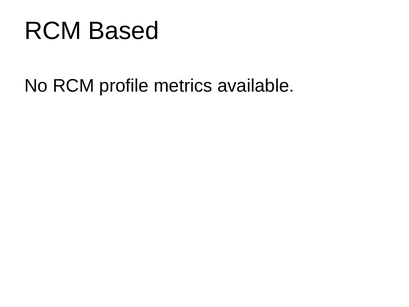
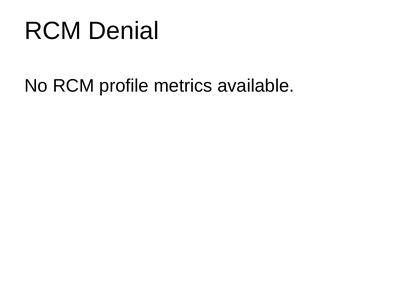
Based: Based -> Denial (124, 31)
